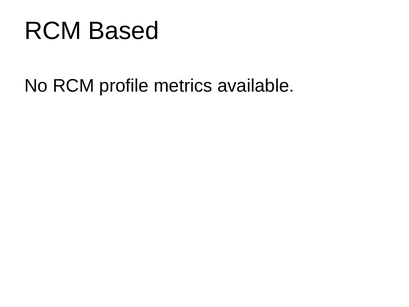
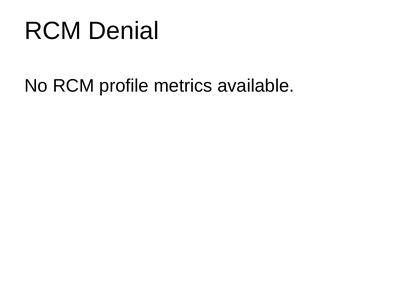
Based: Based -> Denial (124, 31)
